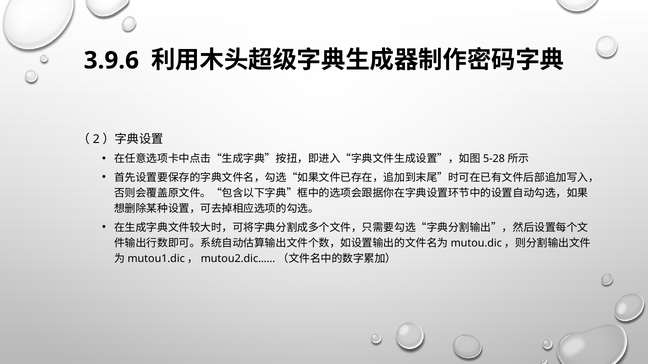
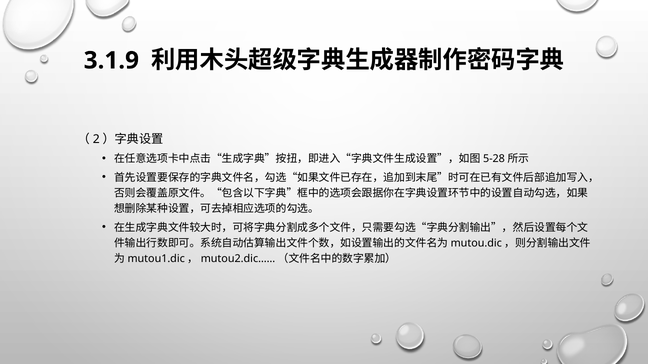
3.9.6: 3.9.6 -> 3.1.9 (111, 61)
